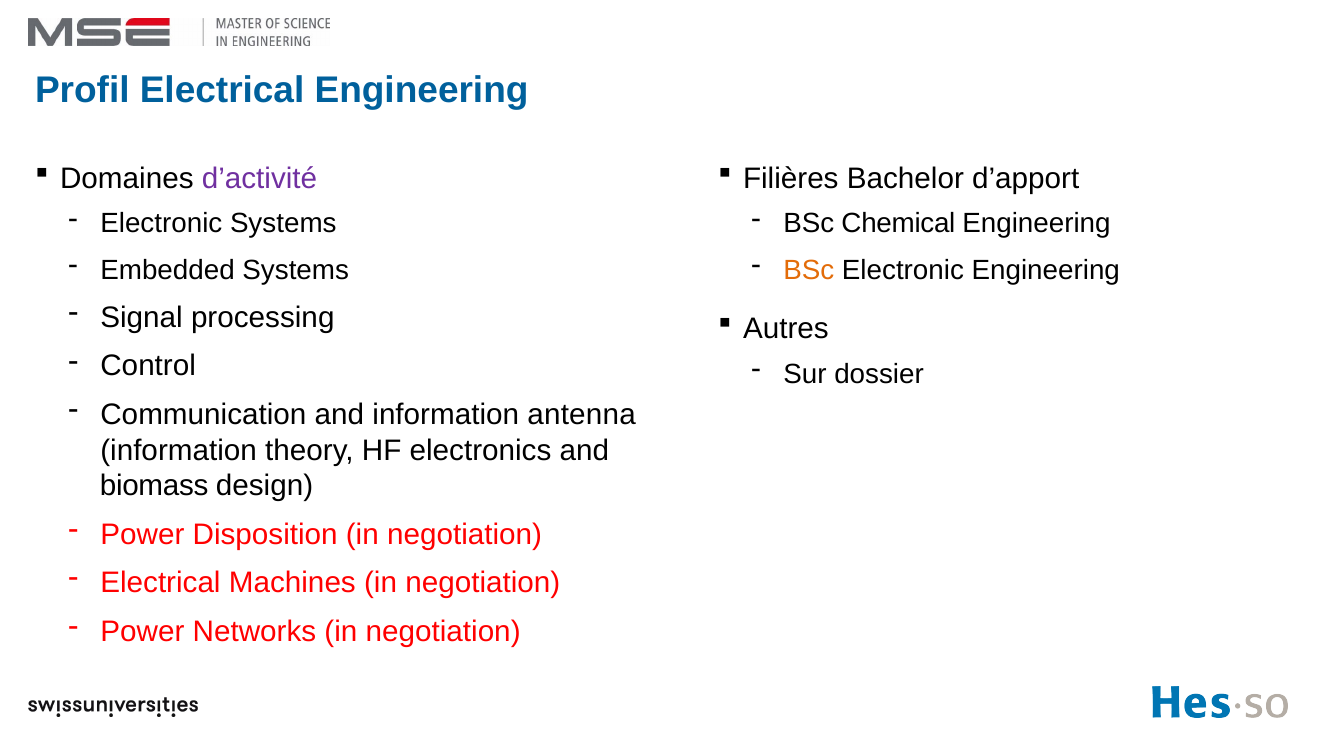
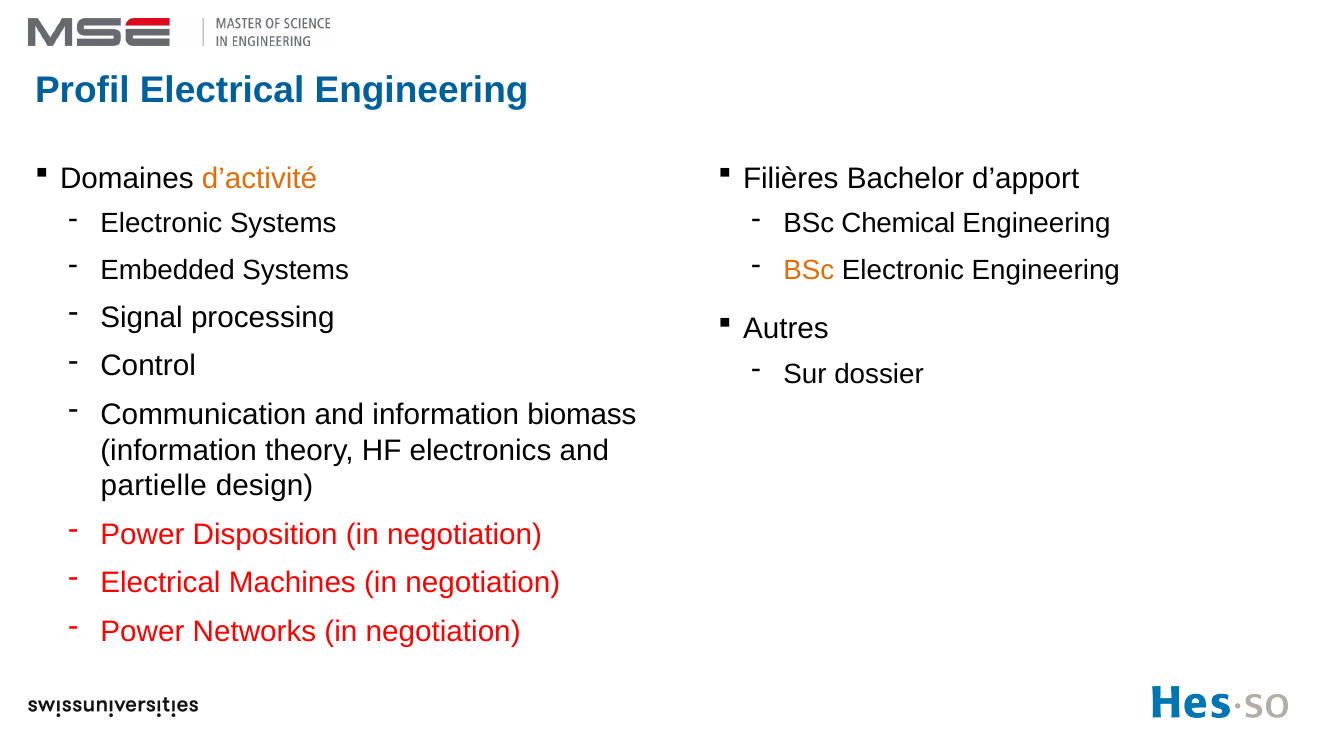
d’activité colour: purple -> orange (259, 178)
antenna: antenna -> biomass (582, 415)
biomass: biomass -> partielle (154, 486)
